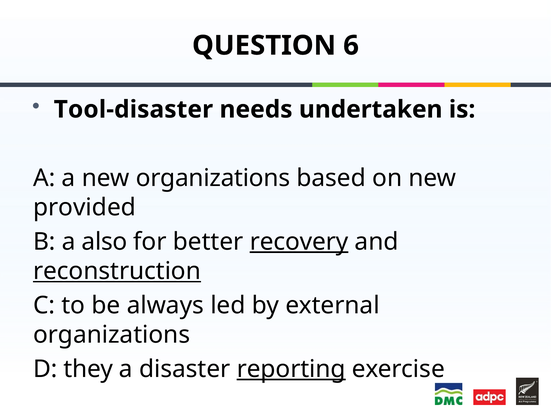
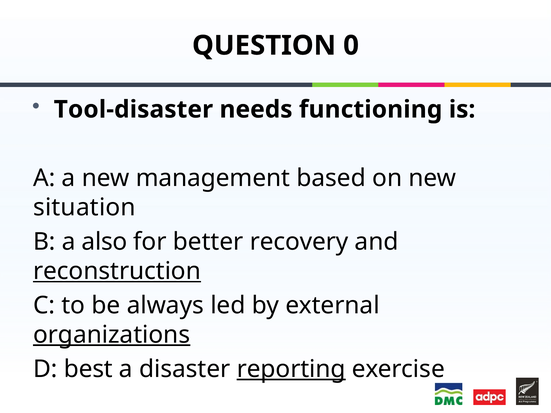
6: 6 -> 0 (351, 46)
undertaken: undertaken -> functioning (371, 110)
new organizations: organizations -> management (213, 178)
provided: provided -> situation (84, 208)
recovery underline: present -> none (299, 242)
organizations underline: none -> present (112, 335)
they: they -> best (88, 369)
